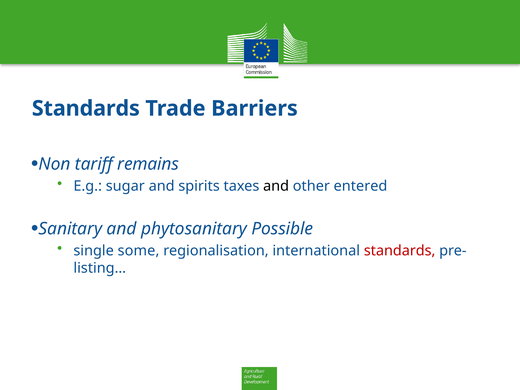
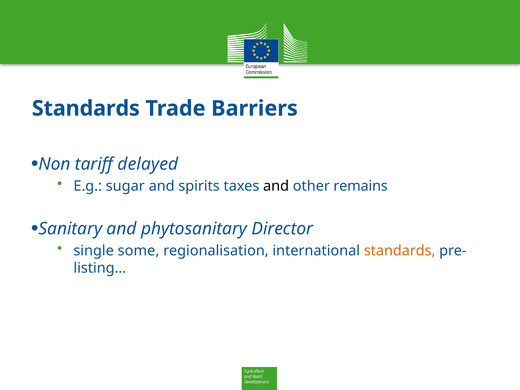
remains: remains -> delayed (148, 164)
entered: entered -> remains (361, 186)
Possible: Possible -> Director (282, 229)
standards colour: red -> orange (400, 251)
